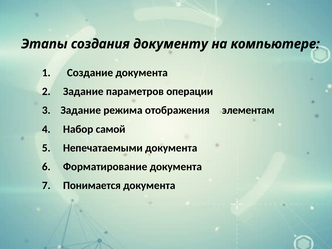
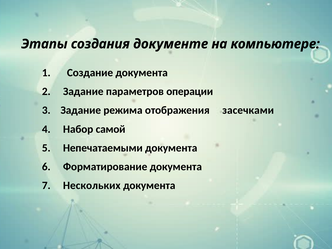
документу: документу -> документе (171, 44)
элементам: элементам -> засечками (248, 110)
Понимается: Понимается -> Нескольких (92, 186)
